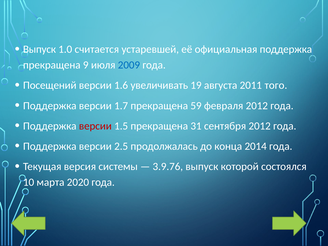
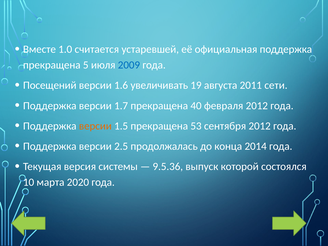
Выпуск: Выпуск -> Вместе (39, 49)
9: 9 -> 5 (86, 65)
того: того -> сети (276, 85)
59: 59 -> 40 (196, 106)
версии colour: red -> orange (95, 126)
31: 31 -> 53 (196, 126)
3.9.76: 3.9.76 -> 9.5.36 (168, 167)
